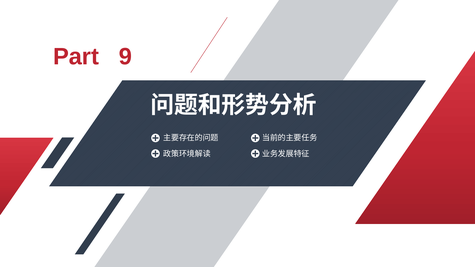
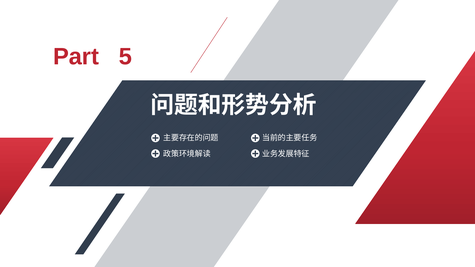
9: 9 -> 5 (125, 57)
